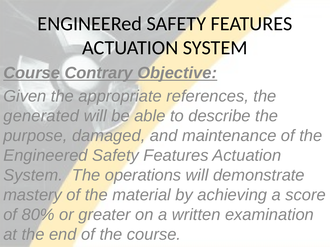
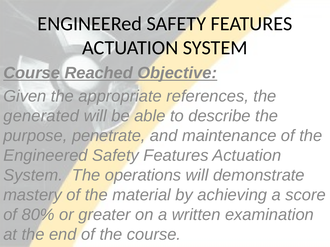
Contrary: Contrary -> Reached (99, 73)
damaged: damaged -> penetrate (109, 136)
